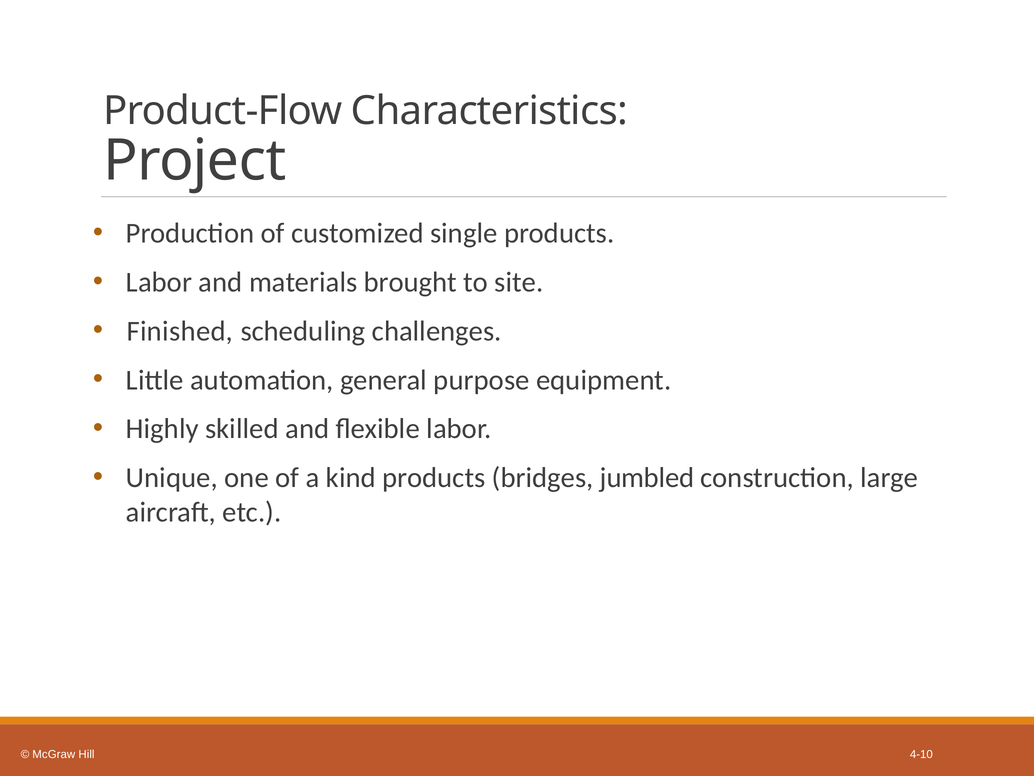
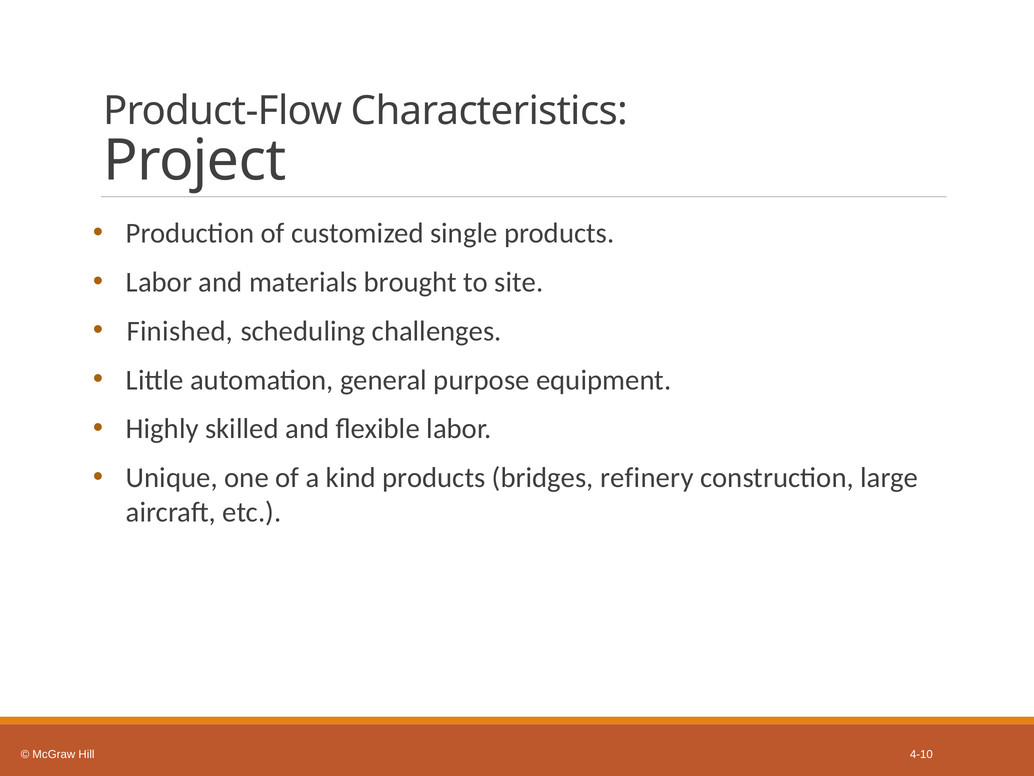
jumbled: jumbled -> refinery (647, 477)
